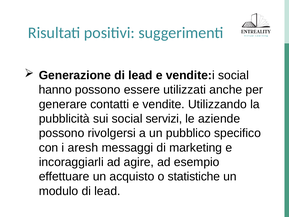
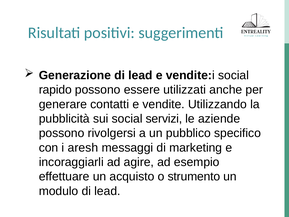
hanno: hanno -> rapido (55, 90)
statistiche: statistiche -> strumento (194, 176)
